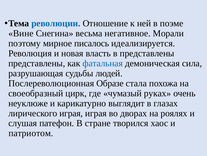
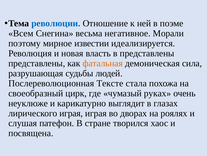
Вине: Вине -> Всем (21, 33)
писалось: писалось -> известии (92, 43)
фатальная colour: blue -> orange (103, 63)
Образе: Образе -> Тексте (110, 83)
патриотом: патриотом -> посвящена (31, 133)
